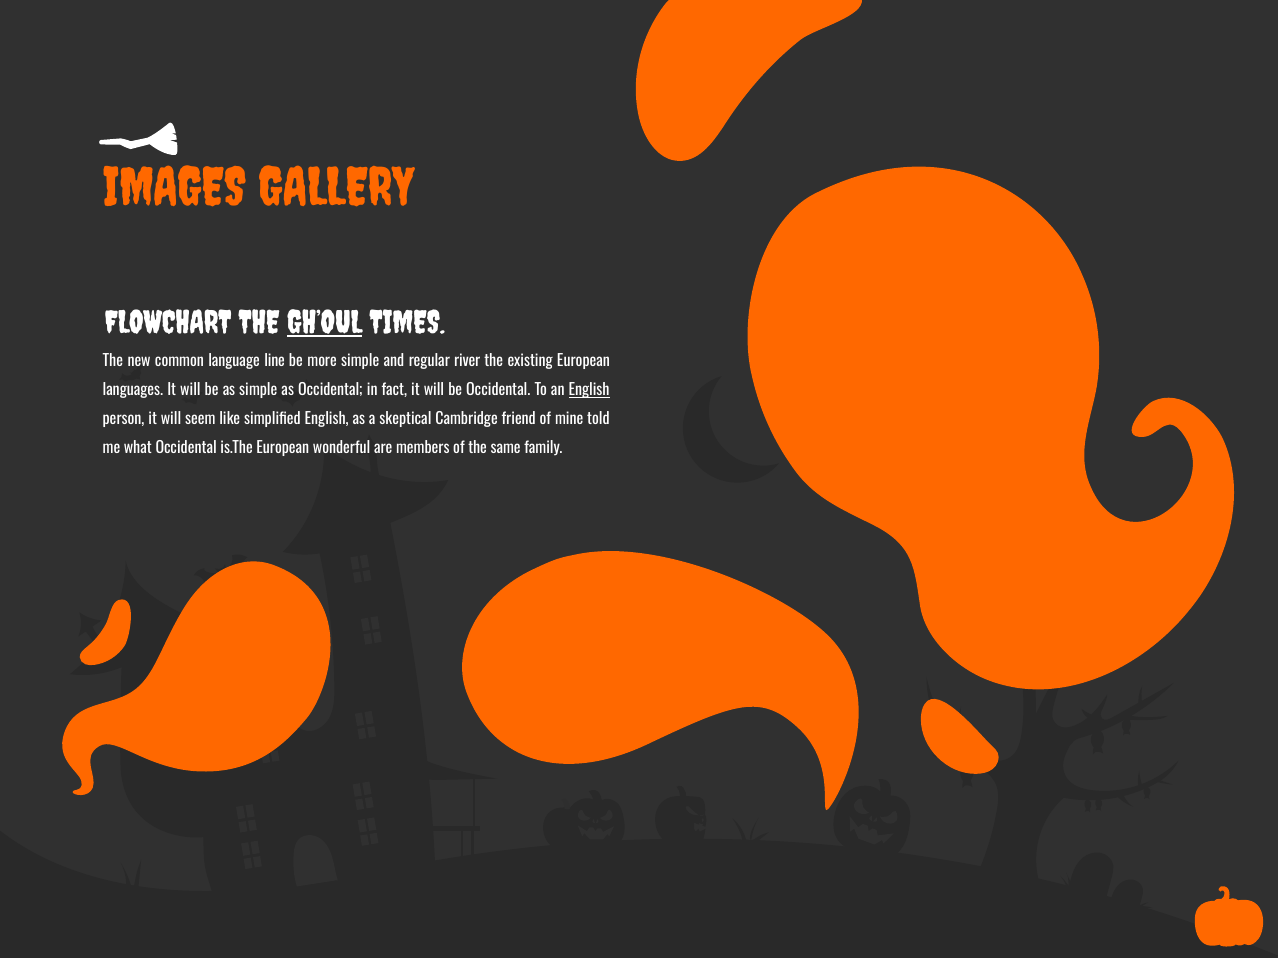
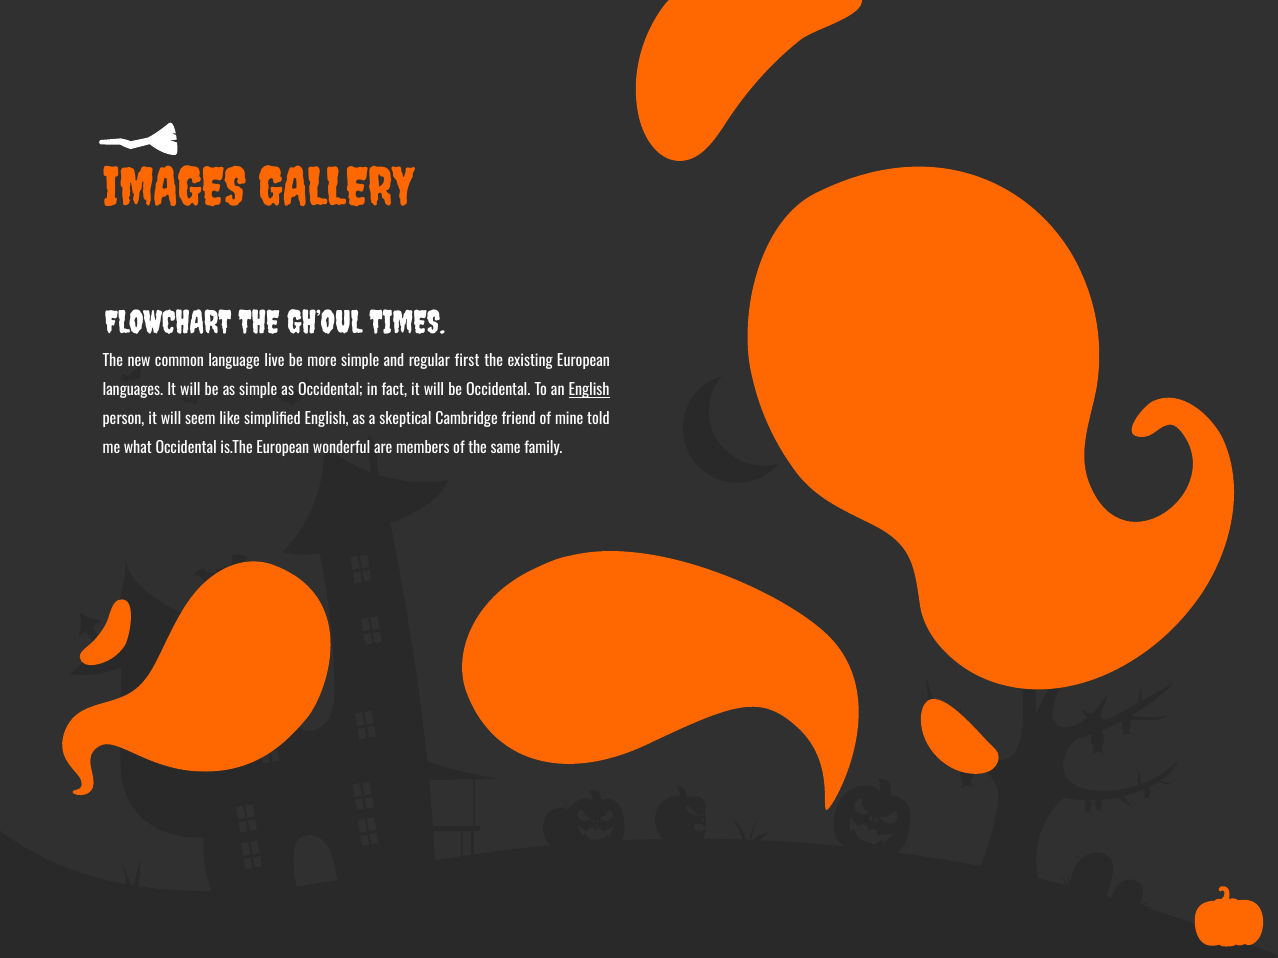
GH’OUL underline: present -> none (325, 323)
line: line -> live (274, 362)
river: river -> first (467, 362)
